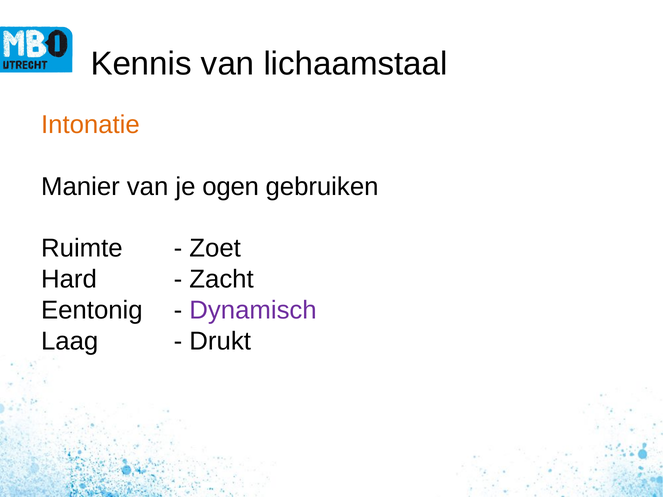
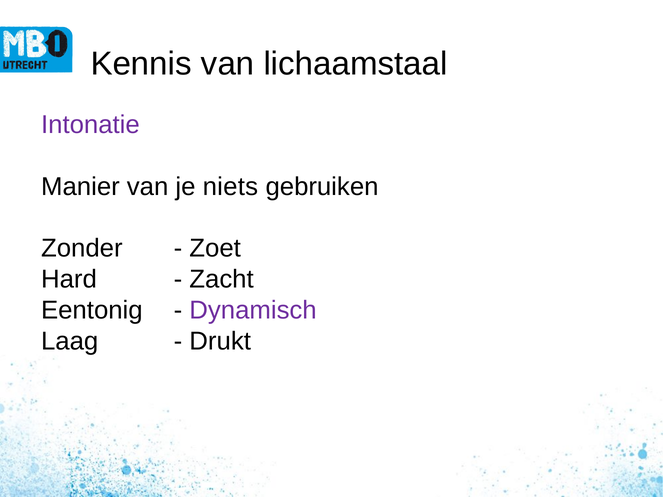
Intonatie colour: orange -> purple (90, 125)
ogen: ogen -> niets (230, 187)
Ruimte: Ruimte -> Zonder (82, 249)
